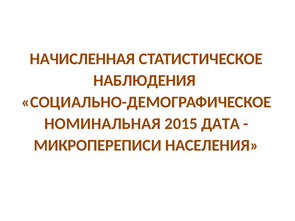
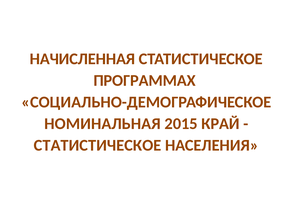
НАБЛЮДЕНИЯ: НАБЛЮДЕНИЯ -> ПРОГРАММАХ (145, 81)
ДАТА: ДАТА -> КРАЙ (221, 124)
МИКРОПЕРЕПИСИ: МИКРОПЕРЕПИСИ -> СТАТИСТИЧЕСКОЕ (98, 146)
